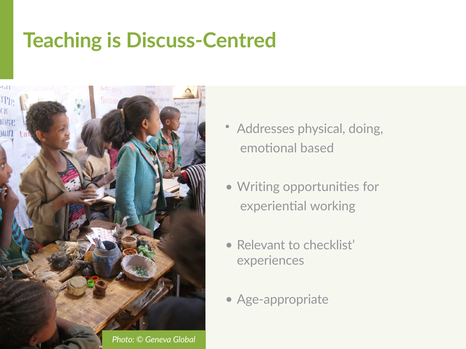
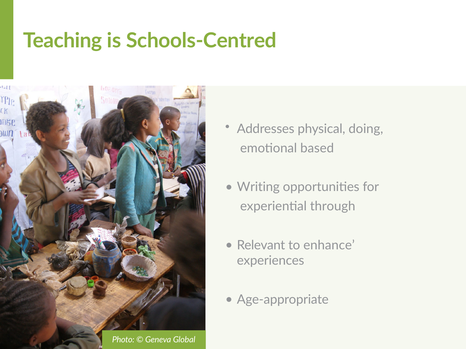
Discuss-Centred: Discuss-Centred -> Schools-Centred (201, 41)
working: working -> through (333, 207)
checklist: checklist -> enhance (329, 246)
